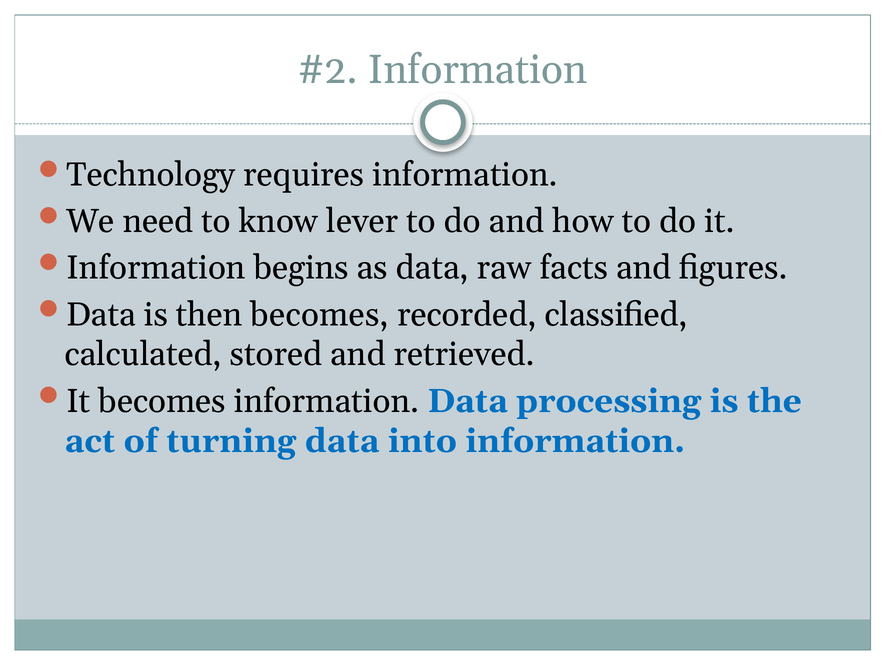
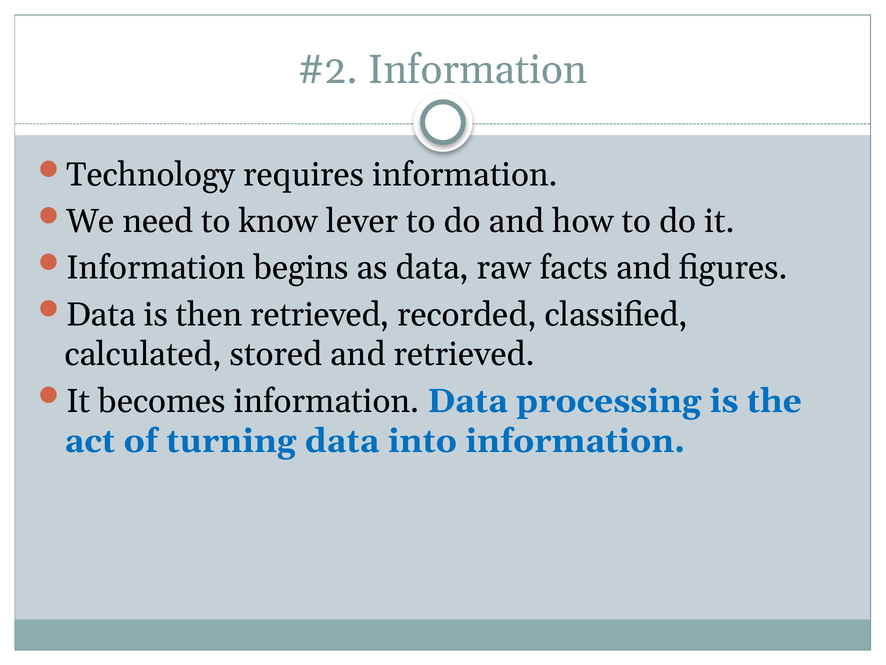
then becomes: becomes -> retrieved (320, 314)
